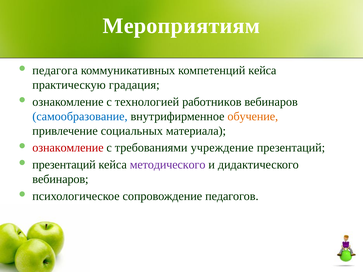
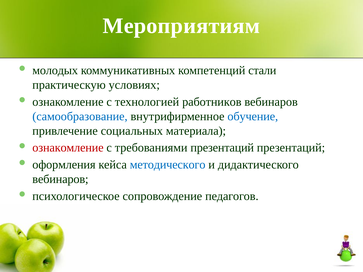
педагога: педагога -> молодых (55, 70)
компетенций кейса: кейса -> стали (262, 70)
градация: градация -> условиях (134, 85)
обучение colour: orange -> blue (253, 116)
требованиями учреждение: учреждение -> презентаций (222, 148)
презентаций: презентаций -> оформления (64, 165)
методического colour: purple -> blue (168, 165)
